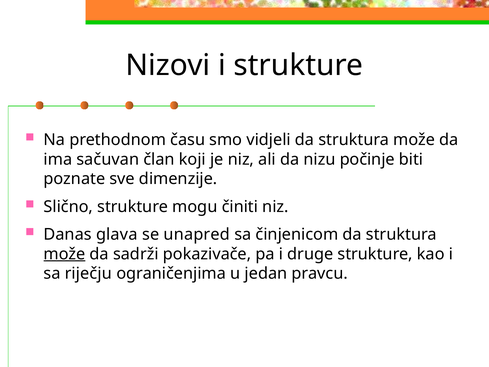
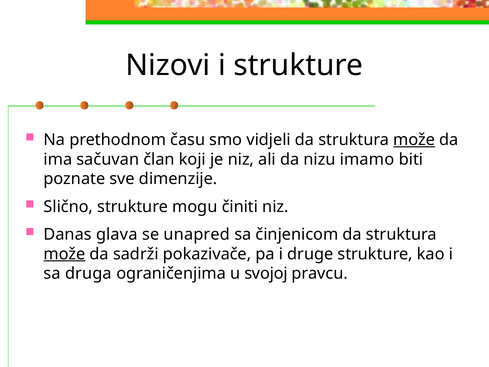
može underline: none -> present (414, 140)
počinje: počinje -> imamo (367, 159)
riječju: riječju -> druga (88, 273)
jedan: jedan -> svojoj (266, 273)
